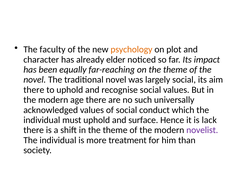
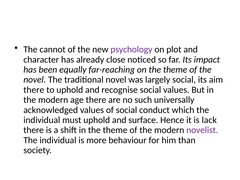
faculty: faculty -> cannot (53, 49)
psychology colour: orange -> purple (131, 49)
elder: elder -> close (116, 60)
treatment: treatment -> behaviour (128, 140)
